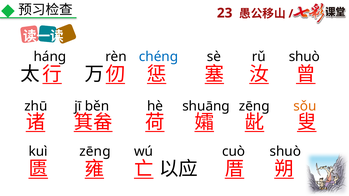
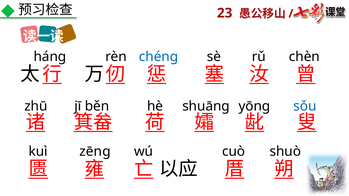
shuò: shuò -> chèn (304, 57)
zēng: zēng -> yōng (254, 106)
sǒu colour: orange -> blue (305, 106)
